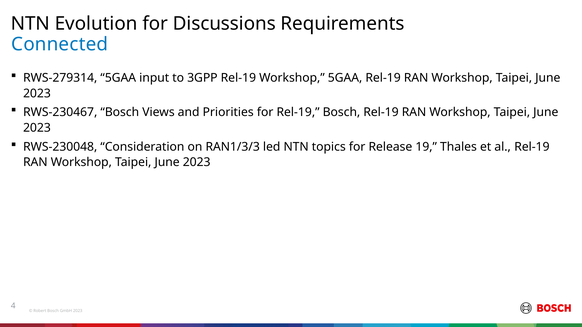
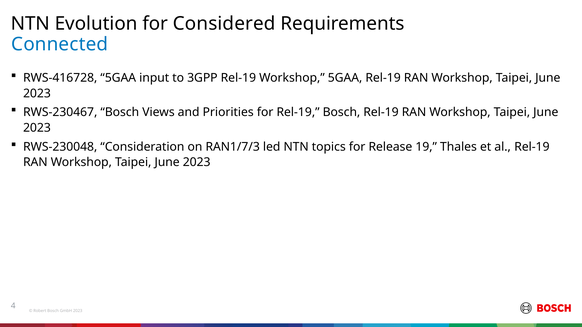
Discussions: Discussions -> Considered (224, 24)
RWS-279314: RWS-279314 -> RWS-416728 (60, 78)
RAN1/3/3: RAN1/3/3 -> RAN1/7/3 (233, 147)
